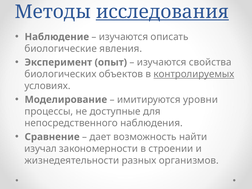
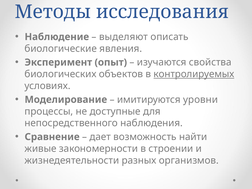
исследования underline: present -> none (162, 12)
изучаются: изучаются -> выделяют (123, 37)
изучал: изучал -> живые (41, 149)
